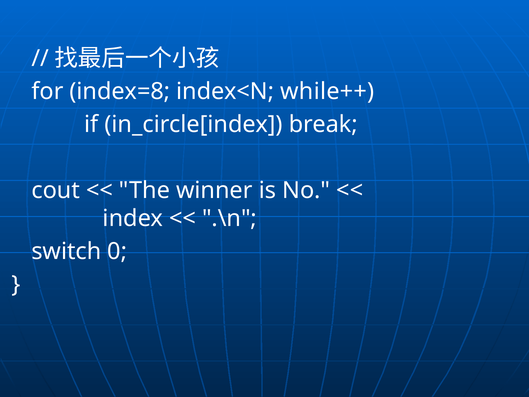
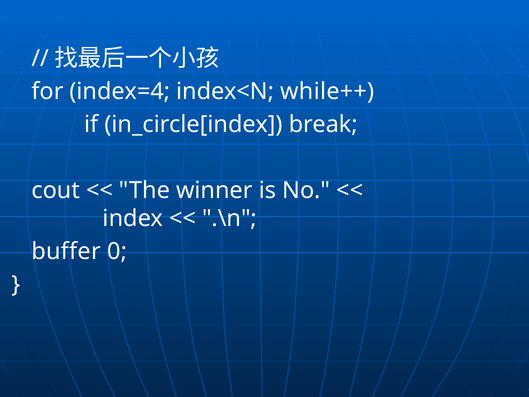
index=8: index=8 -> index=4 (120, 91)
switch: switch -> buffer (66, 251)
